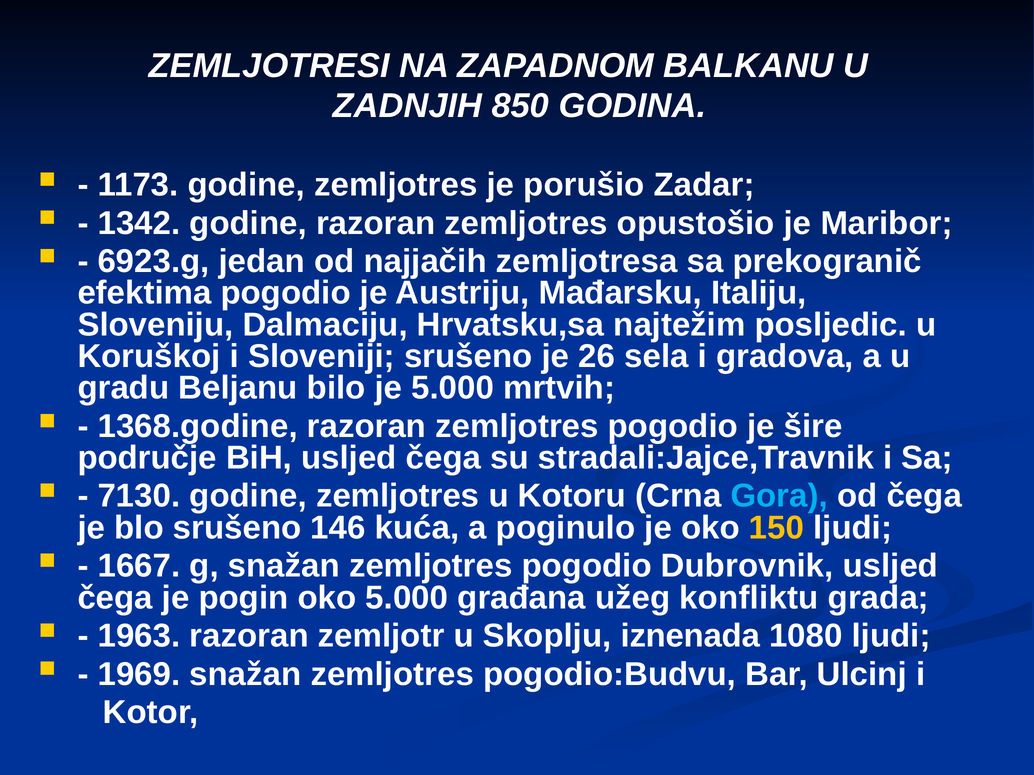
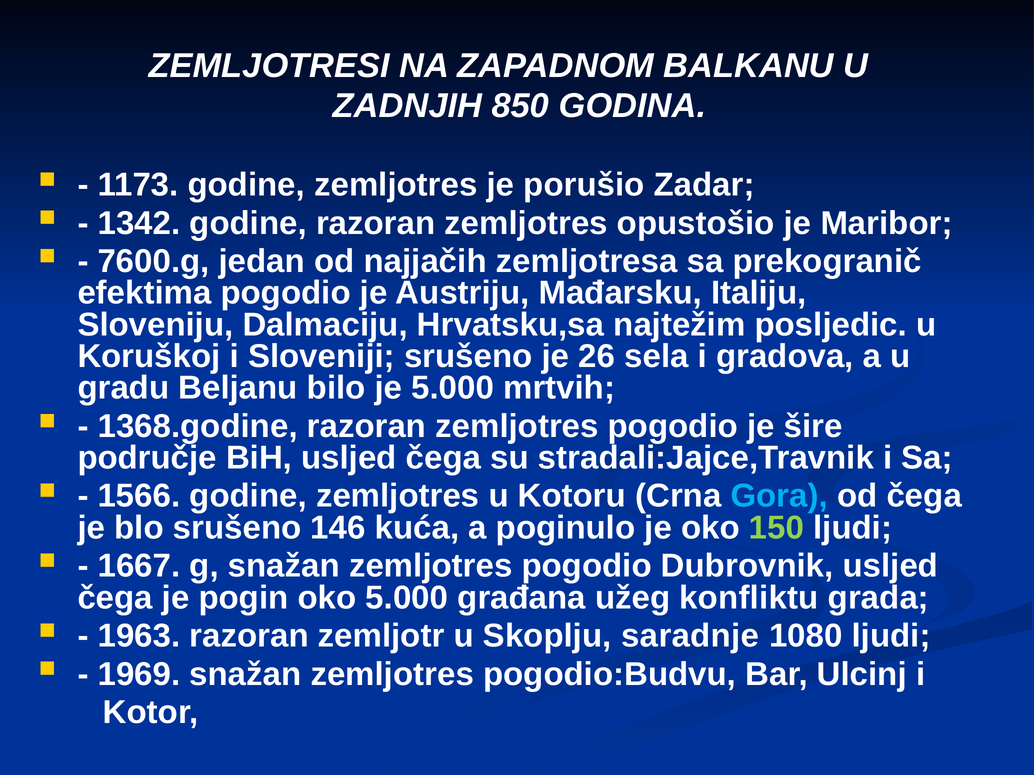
6923.g: 6923.g -> 7600.g (154, 262)
7130: 7130 -> 1566 (139, 496)
150 colour: yellow -> light green (776, 528)
iznenada: iznenada -> saradnje (690, 636)
